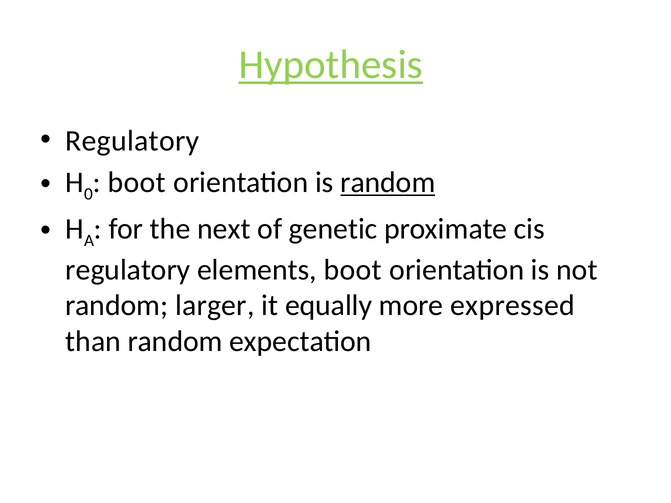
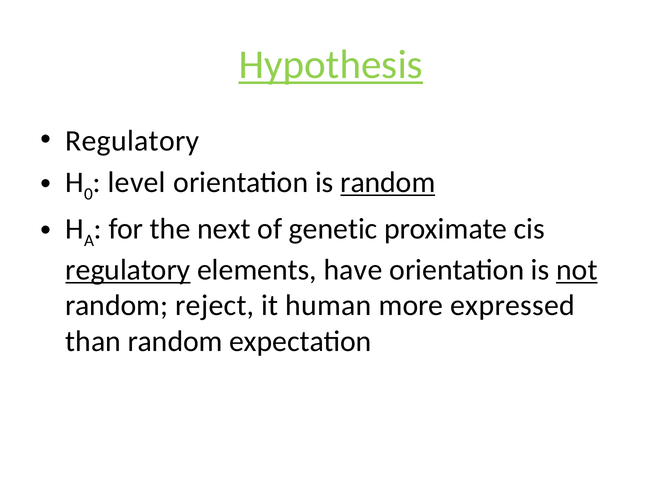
boot: boot -> level (137, 183)
regulatory underline: none -> present (128, 270)
elements boot: boot -> have (353, 270)
not underline: none -> present (577, 270)
larger: larger -> reject (215, 306)
equally: equally -> human (328, 306)
